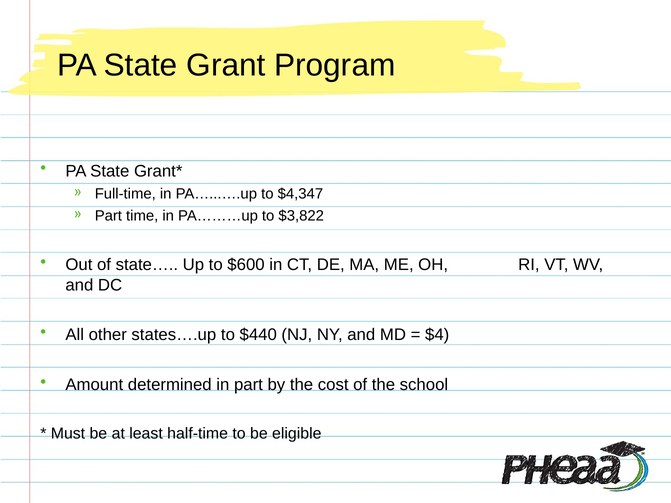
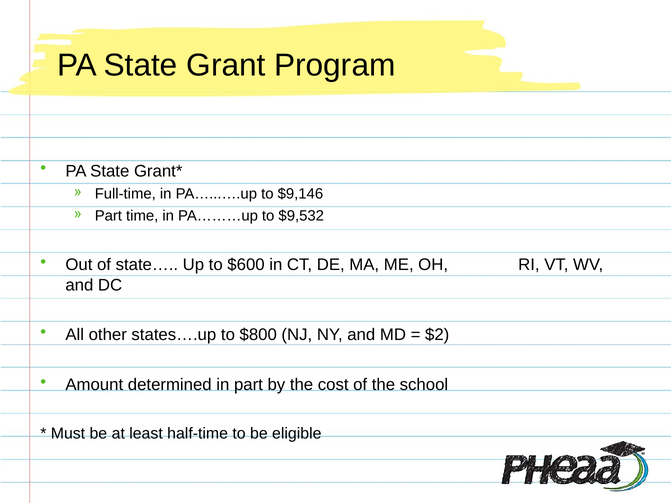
$4,347: $4,347 -> $9,146 (300, 194)
$3,822: $3,822 -> $9,532 (301, 216)
$440: $440 -> $800 (258, 335)
$4: $4 -> $2 (437, 335)
